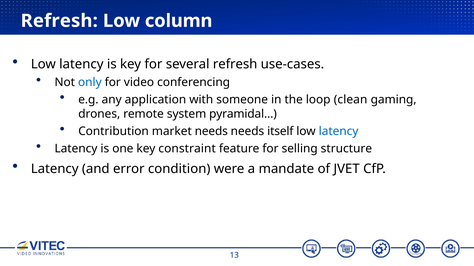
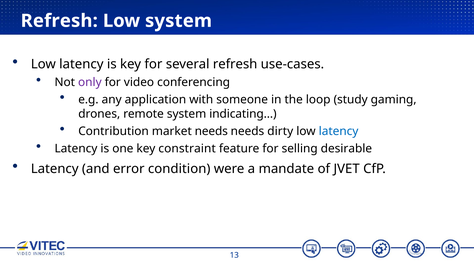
Low column: column -> system (178, 21)
only colour: blue -> purple (90, 82)
clean: clean -> study (351, 100)
pyramidal…: pyramidal… -> indicating… (243, 114)
itself: itself -> dirty (280, 131)
structure: structure -> desirable (346, 149)
